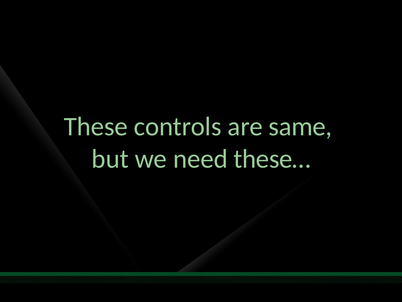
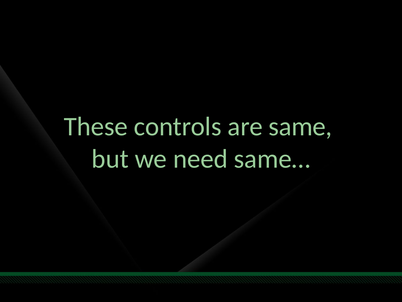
these…: these… -> same… (272, 159)
